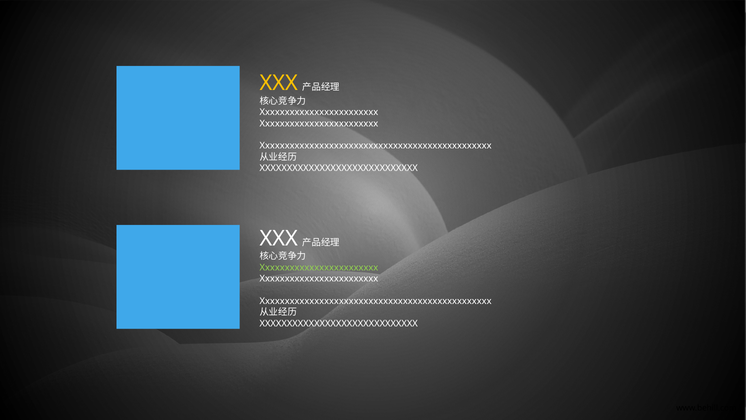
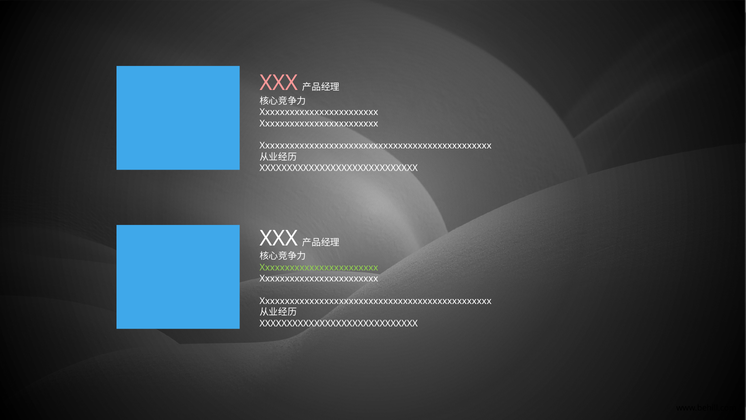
XXX colour: yellow -> pink (279, 83)
